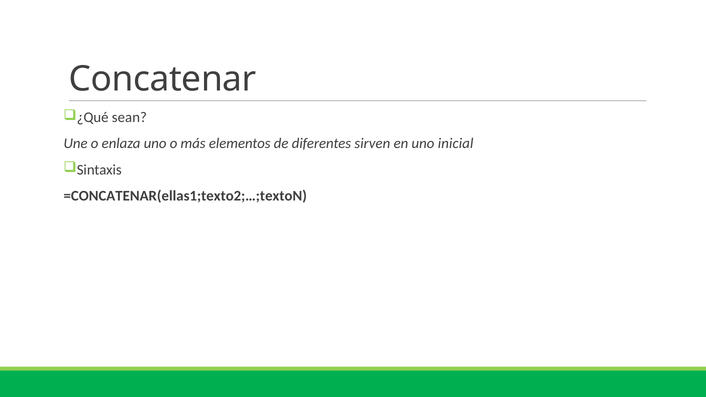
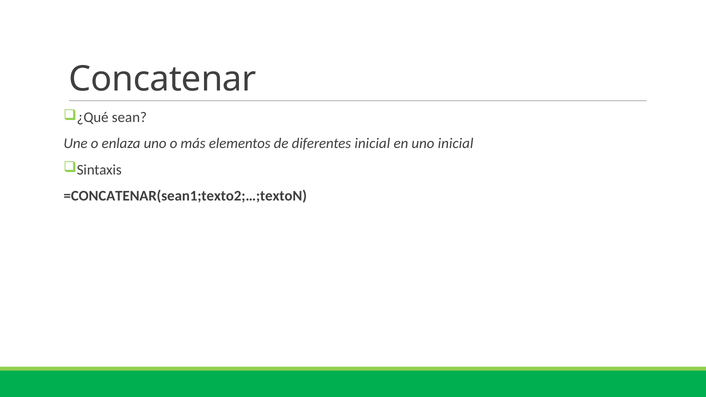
diferentes sirven: sirven -> inicial (372, 144)
=CONCATENAR(ellas1;texto2;…;textoN: =CONCATENAR(ellas1;texto2;…;textoN -> =CONCATENAR(sean1;texto2;…;textoN (185, 196)
